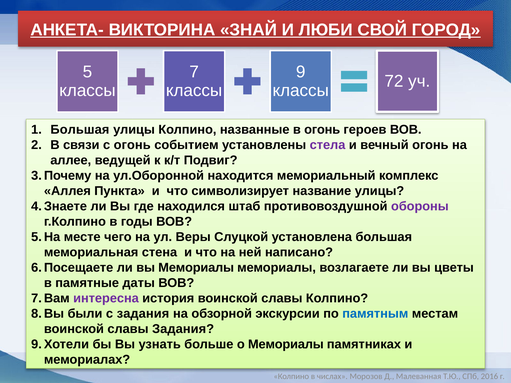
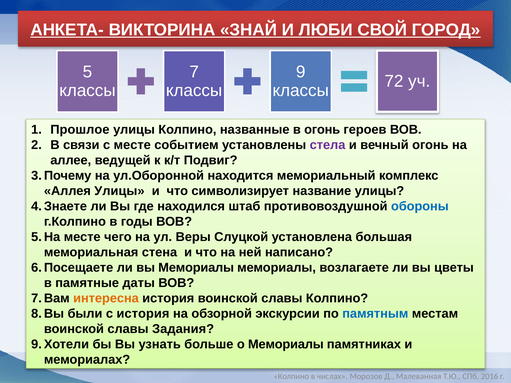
Большая: Большая -> Прошлое (80, 130)
с огонь: огонь -> месте (132, 145)
Аллея Пункта: Пункта -> Улицы (119, 191)
обороны colour: purple -> blue (420, 207)
интересна colour: purple -> orange (106, 298)
с задания: задания -> история (143, 314)
